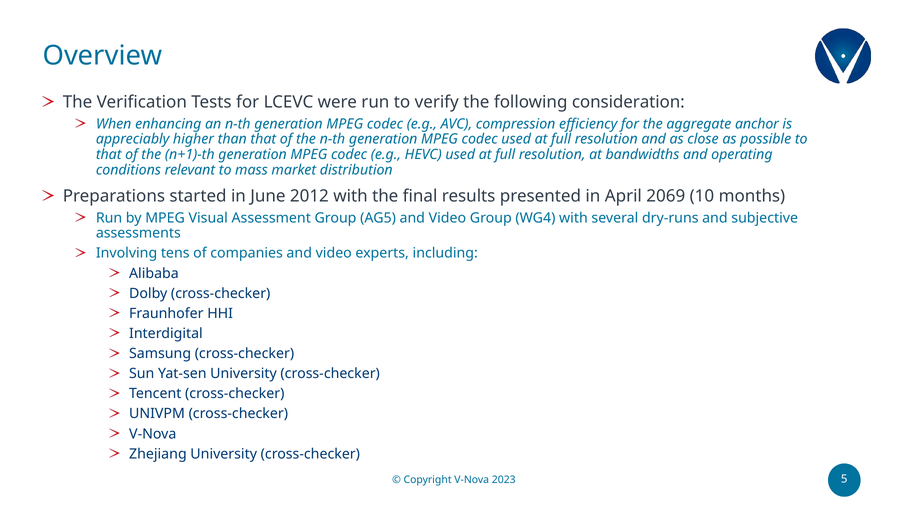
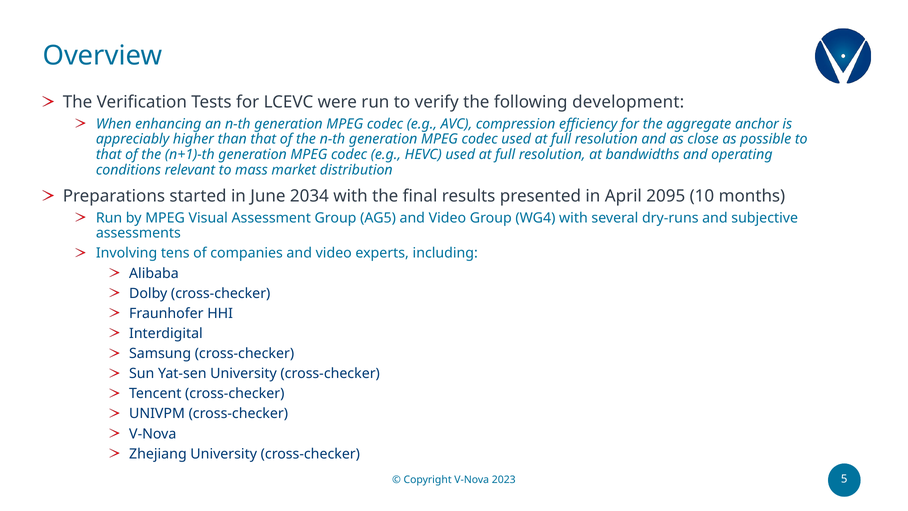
consideration: consideration -> development (628, 102)
2012: 2012 -> 2034 (309, 196)
2069: 2069 -> 2095 (666, 196)
